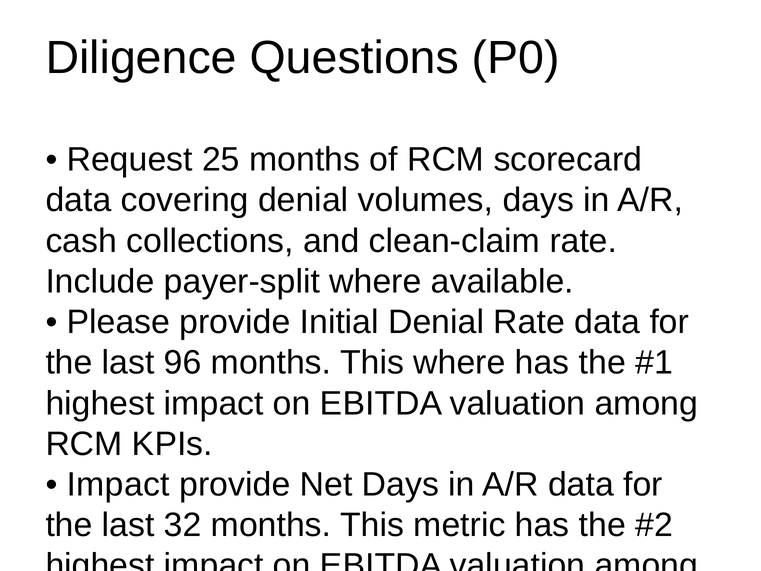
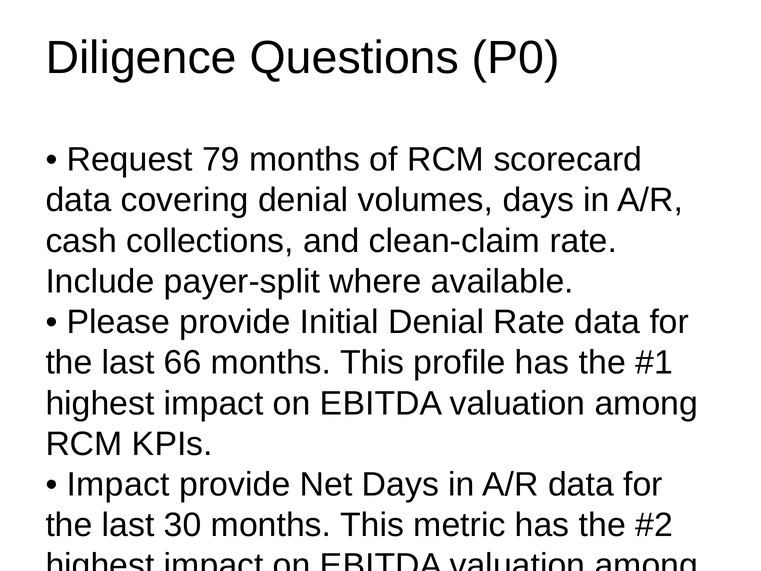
25: 25 -> 79 (221, 160)
96: 96 -> 66 (183, 363)
This where: where -> profile (459, 363)
32: 32 -> 30 (183, 525)
